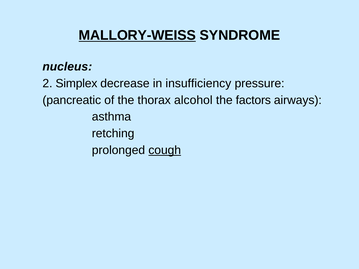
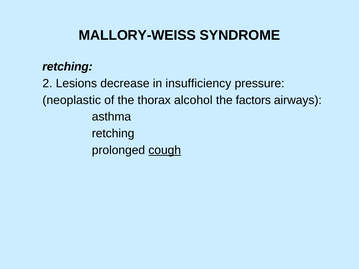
MALLORY-WEISS underline: present -> none (137, 35)
nucleus: nucleus -> retching (67, 67)
Simplex: Simplex -> Lesions (76, 83)
pancreatic: pancreatic -> neoplastic (72, 100)
